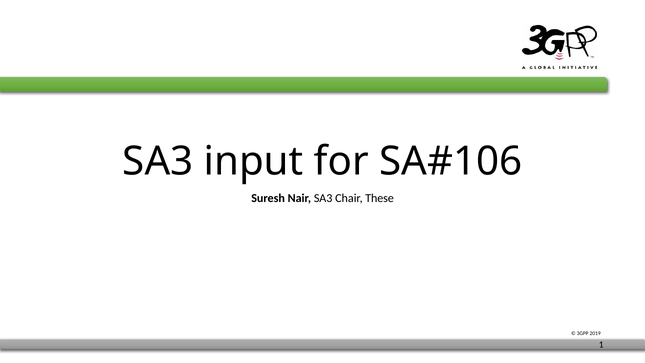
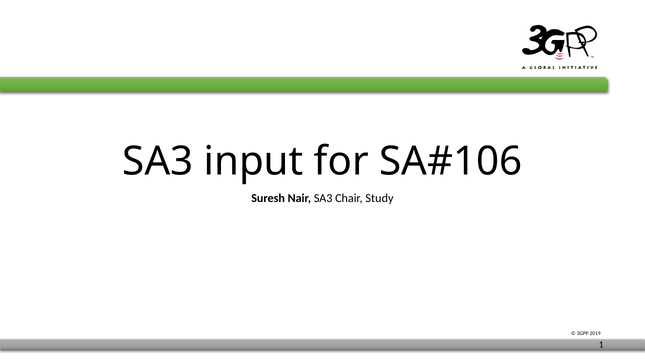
These: These -> Study (379, 198)
